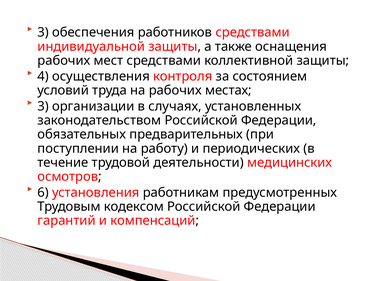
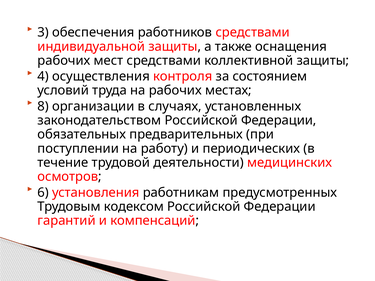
3: 3 -> 8 (43, 106)
